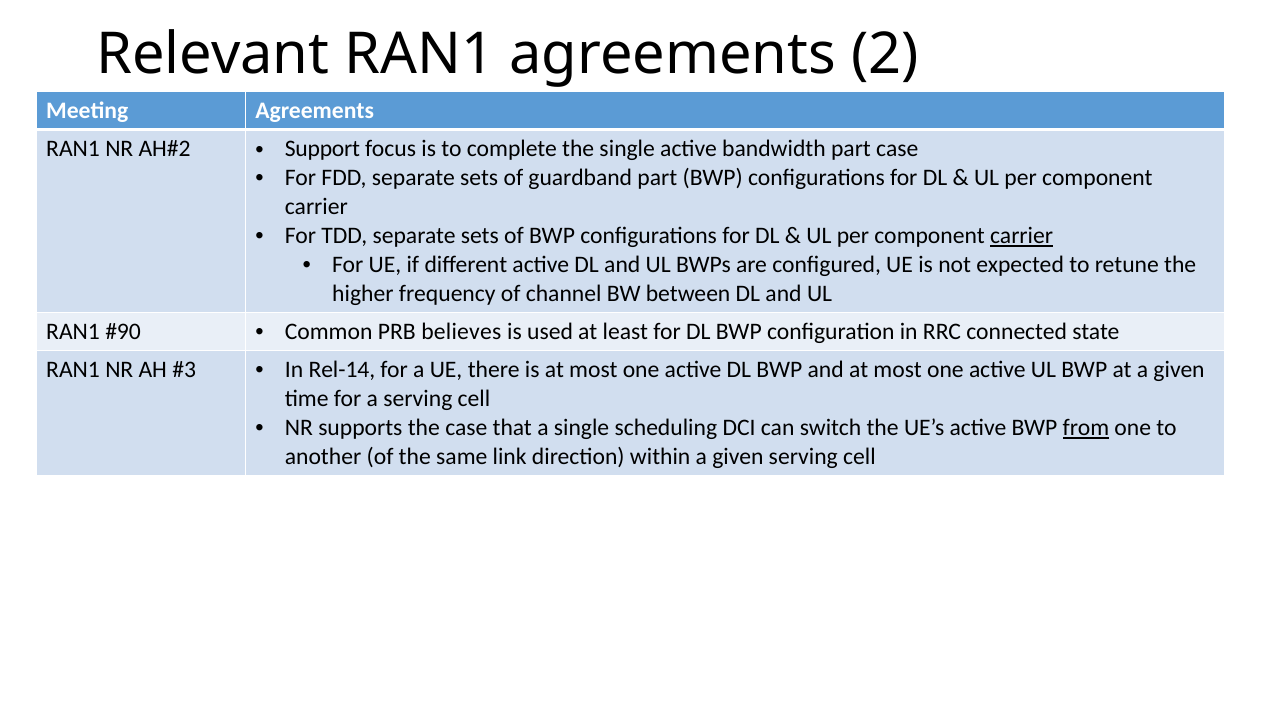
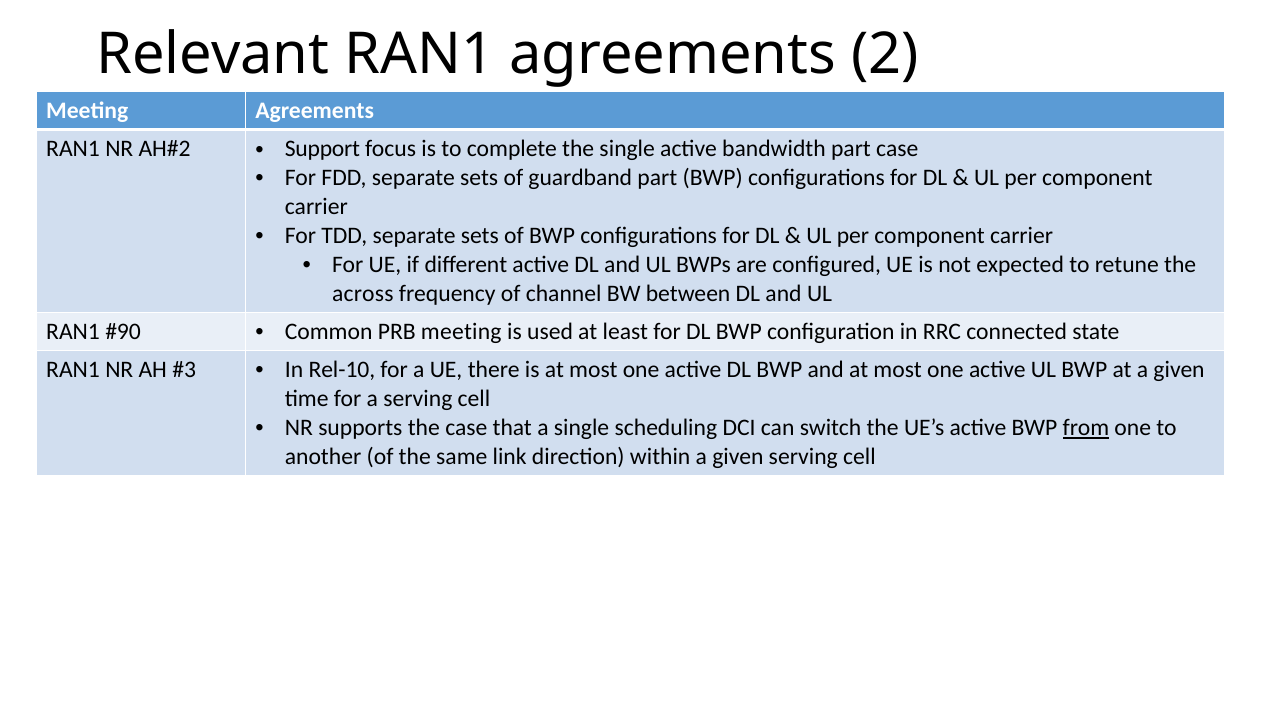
carrier underline: present -> none (1022, 236)
higher: higher -> across (363, 293)
PRB believes: believes -> meeting (461, 332)
Rel-14: Rel-14 -> Rel-10 (342, 370)
